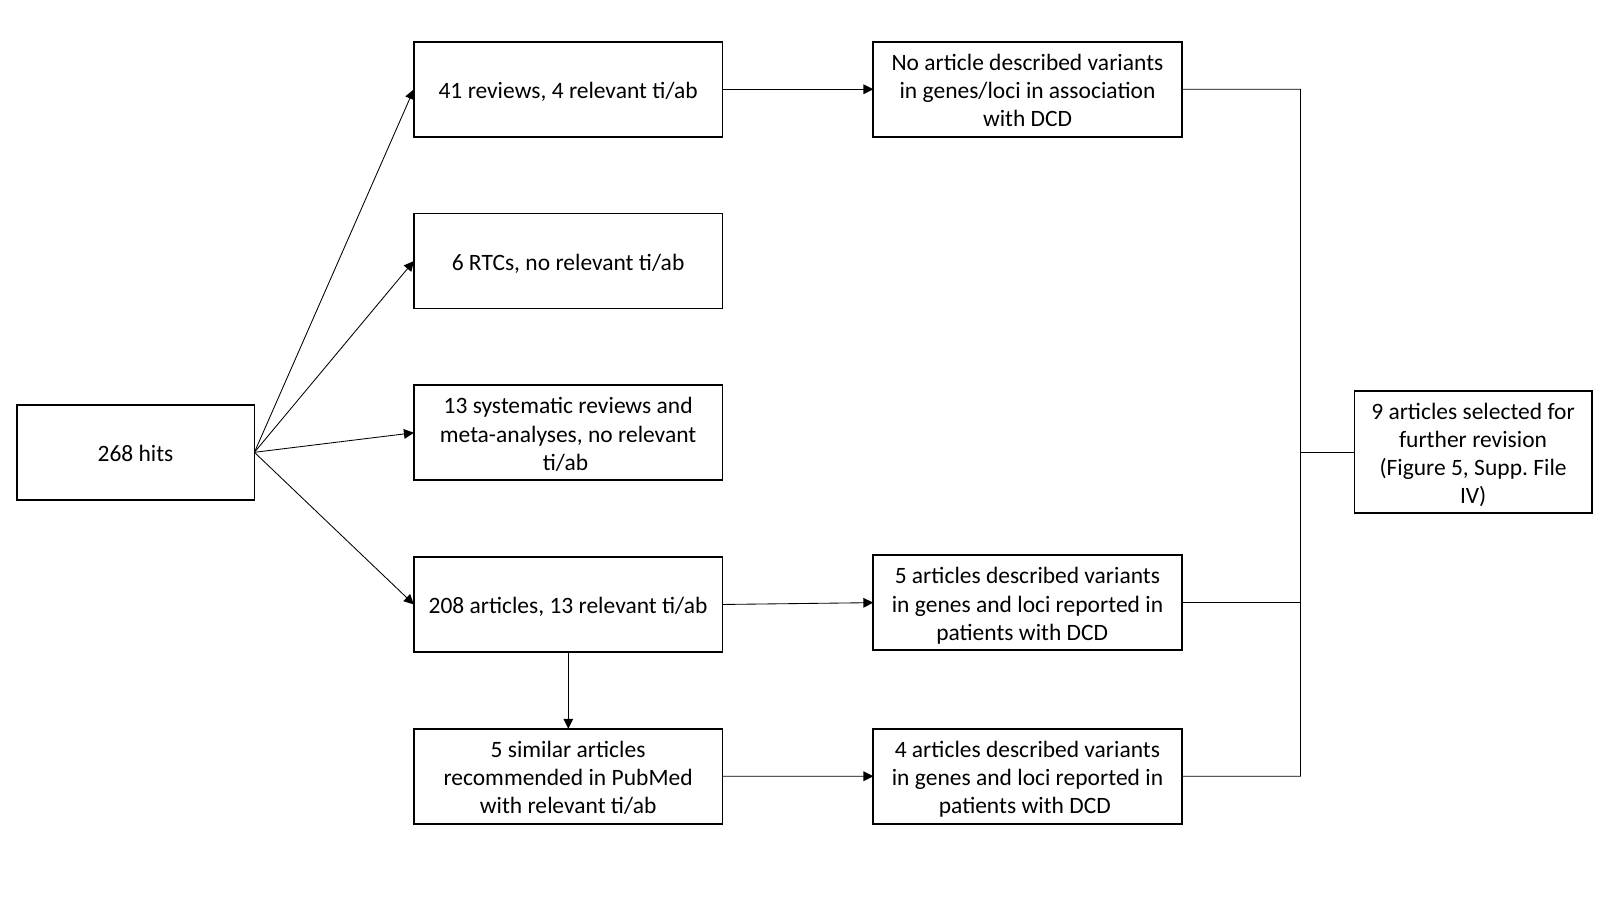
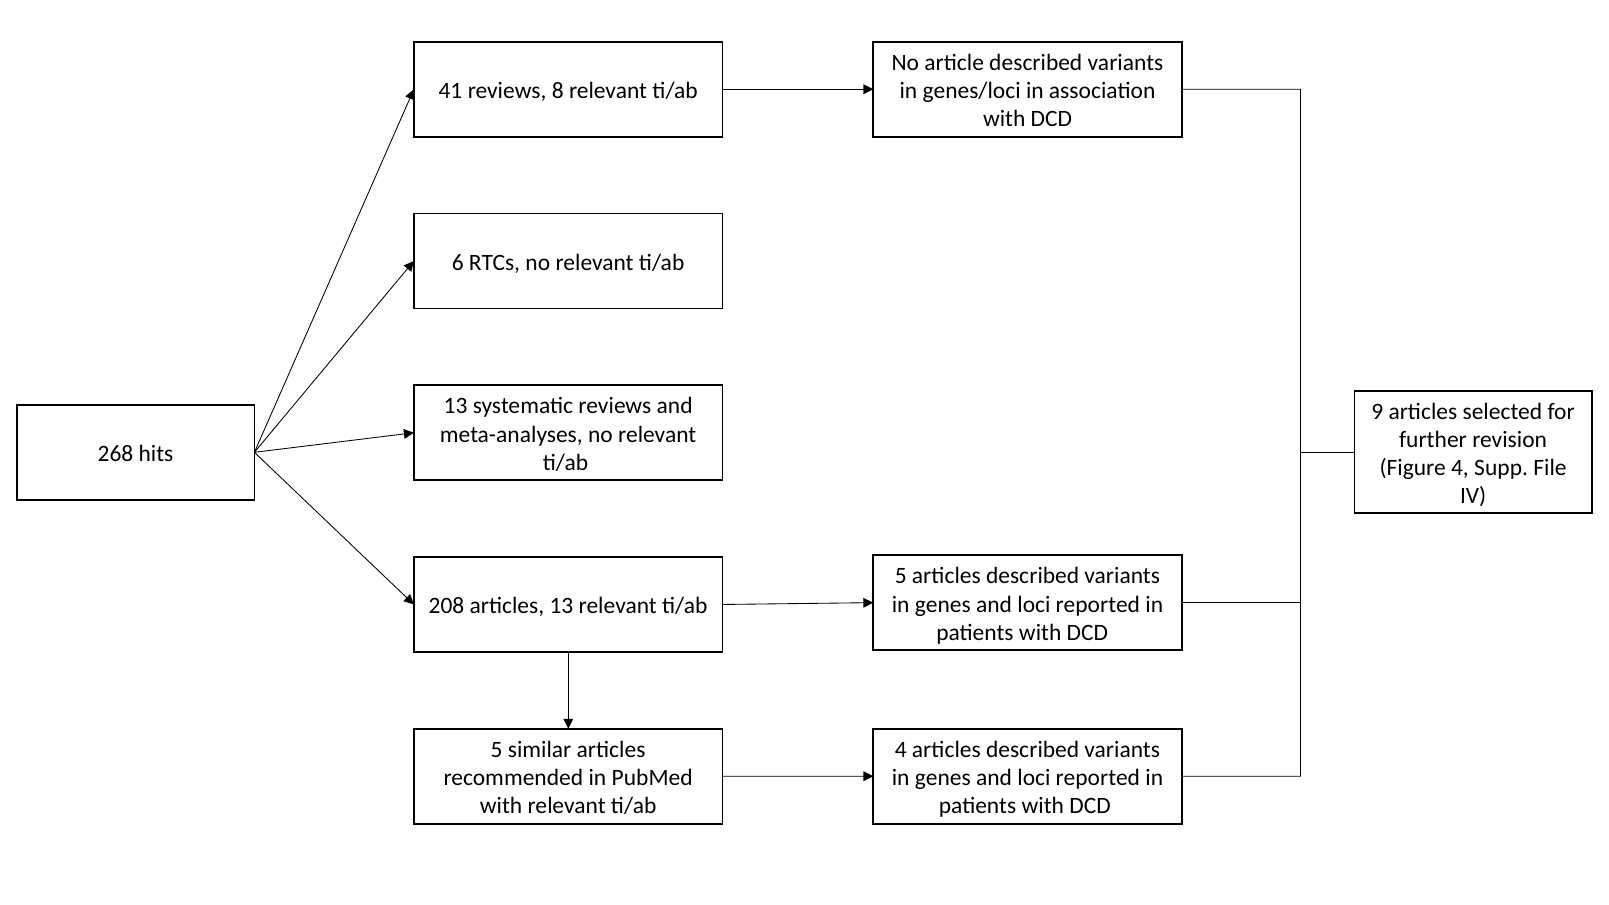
reviews 4: 4 -> 8 (558, 91)
Figure 5: 5 -> 4 (1460, 468)
